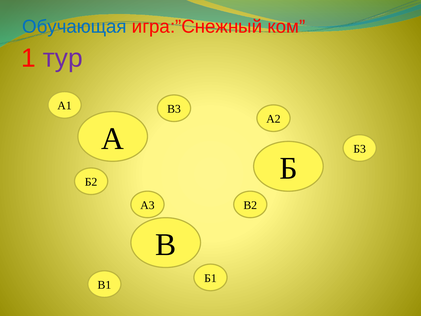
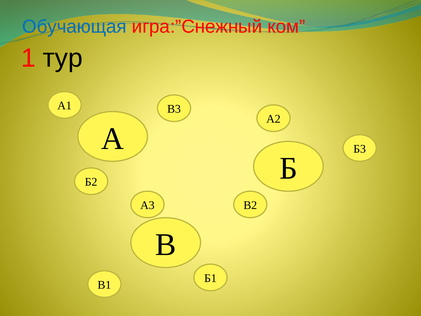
тур colour: purple -> black (63, 58)
